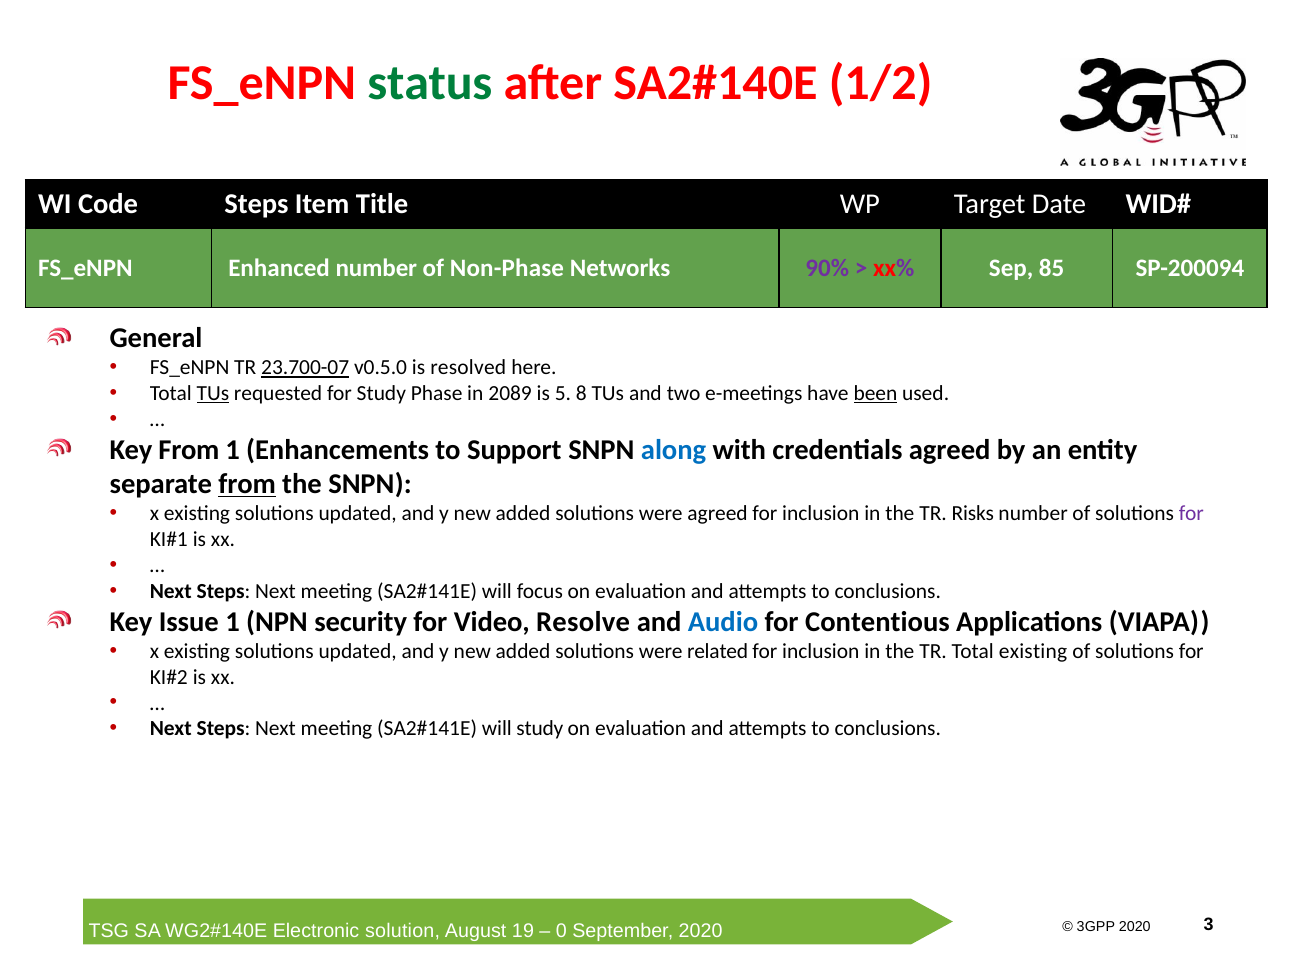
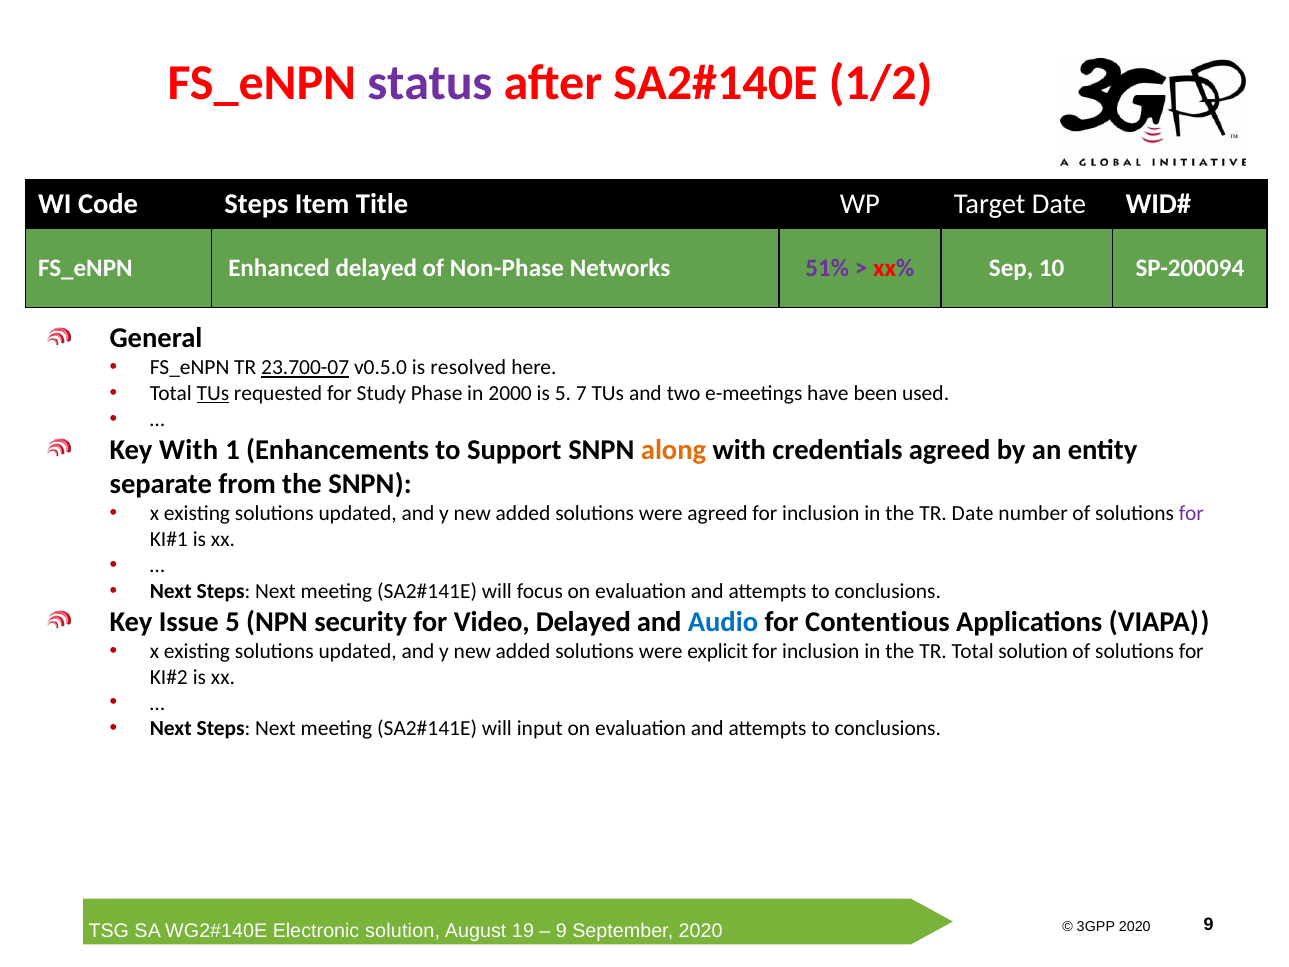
status colour: green -> purple (430, 83)
Enhanced number: number -> delayed (376, 268)
90%: 90% -> 51% (827, 268)
85: 85 -> 10 (1052, 268)
2089: 2089 -> 2000 (510, 393)
8: 8 -> 7 (581, 393)
been underline: present -> none (875, 393)
Key From: From -> With (189, 450)
along colour: blue -> orange (674, 450)
from underline: present -> none (247, 484)
TR Risks: Risks -> Date (973, 514)
Issue 1: 1 -> 5 (233, 622)
Video Resolve: Resolve -> Delayed (583, 622)
related: related -> explicit (718, 651)
Total existing: existing -> solution (1033, 651)
will study: study -> input (540, 729)
0: 0 -> 9 (561, 931)
2020 3: 3 -> 9 (1209, 924)
